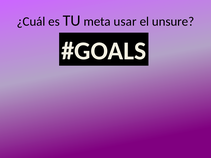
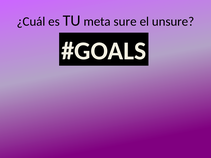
usar: usar -> sure (125, 22)
